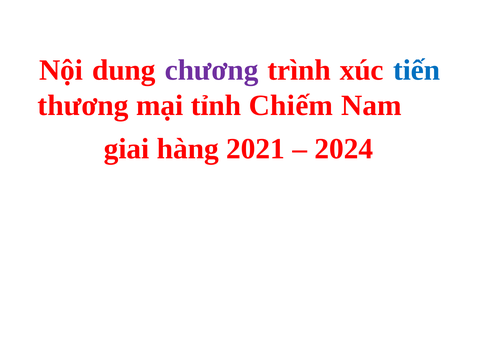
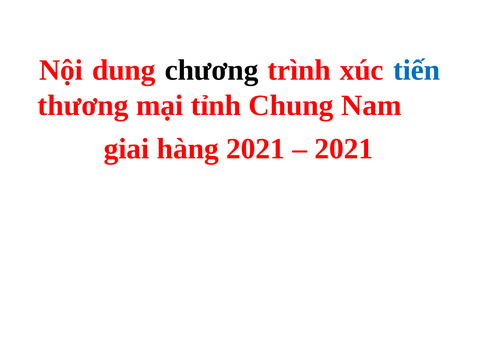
chương colour: purple -> black (212, 70)
Chiếm: Chiếm -> Chung (291, 105)
2024: 2024 -> 2021 (344, 149)
